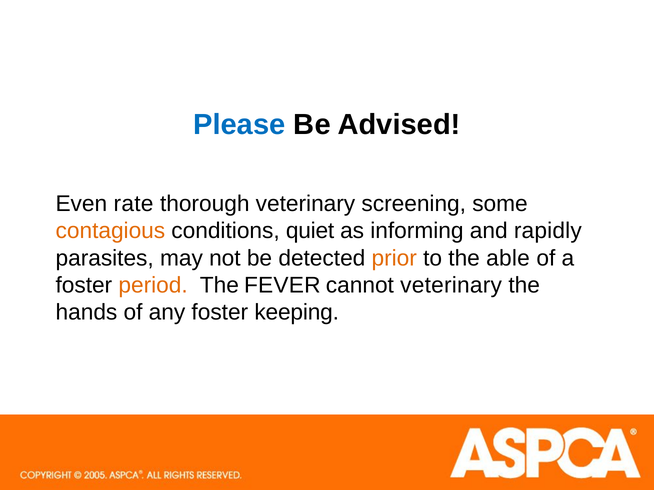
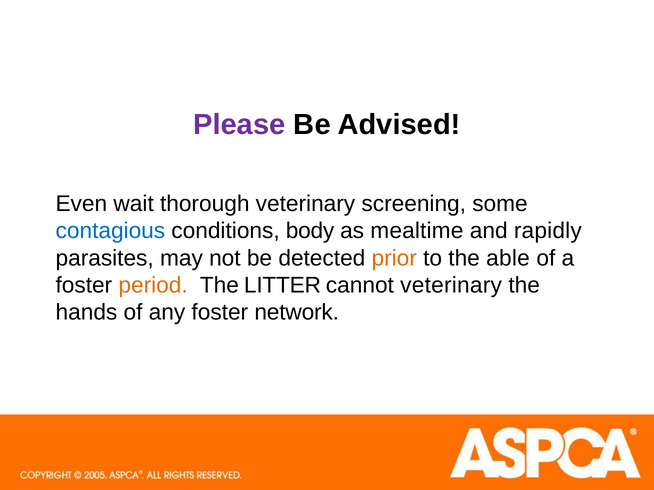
Please colour: blue -> purple (239, 125)
rate: rate -> wait (134, 204)
contagious colour: orange -> blue (110, 231)
quiet: quiet -> body (310, 231)
informing: informing -> mealtime (417, 231)
FEVER: FEVER -> LITTER (282, 286)
keeping: keeping -> network (297, 313)
